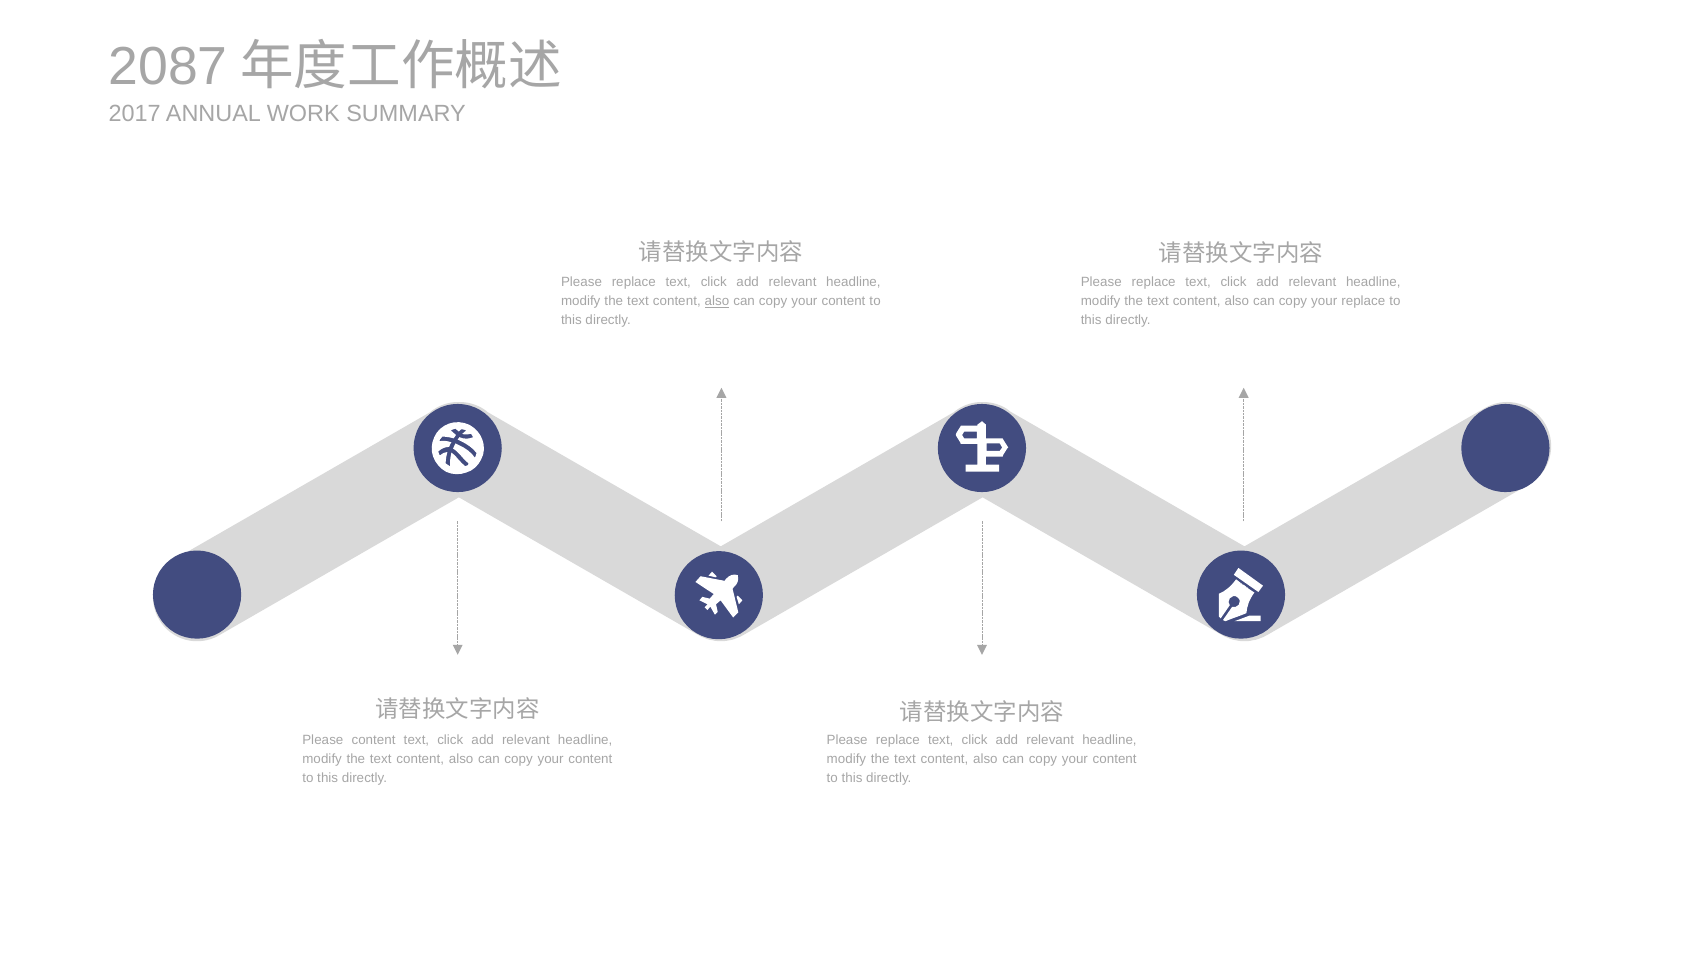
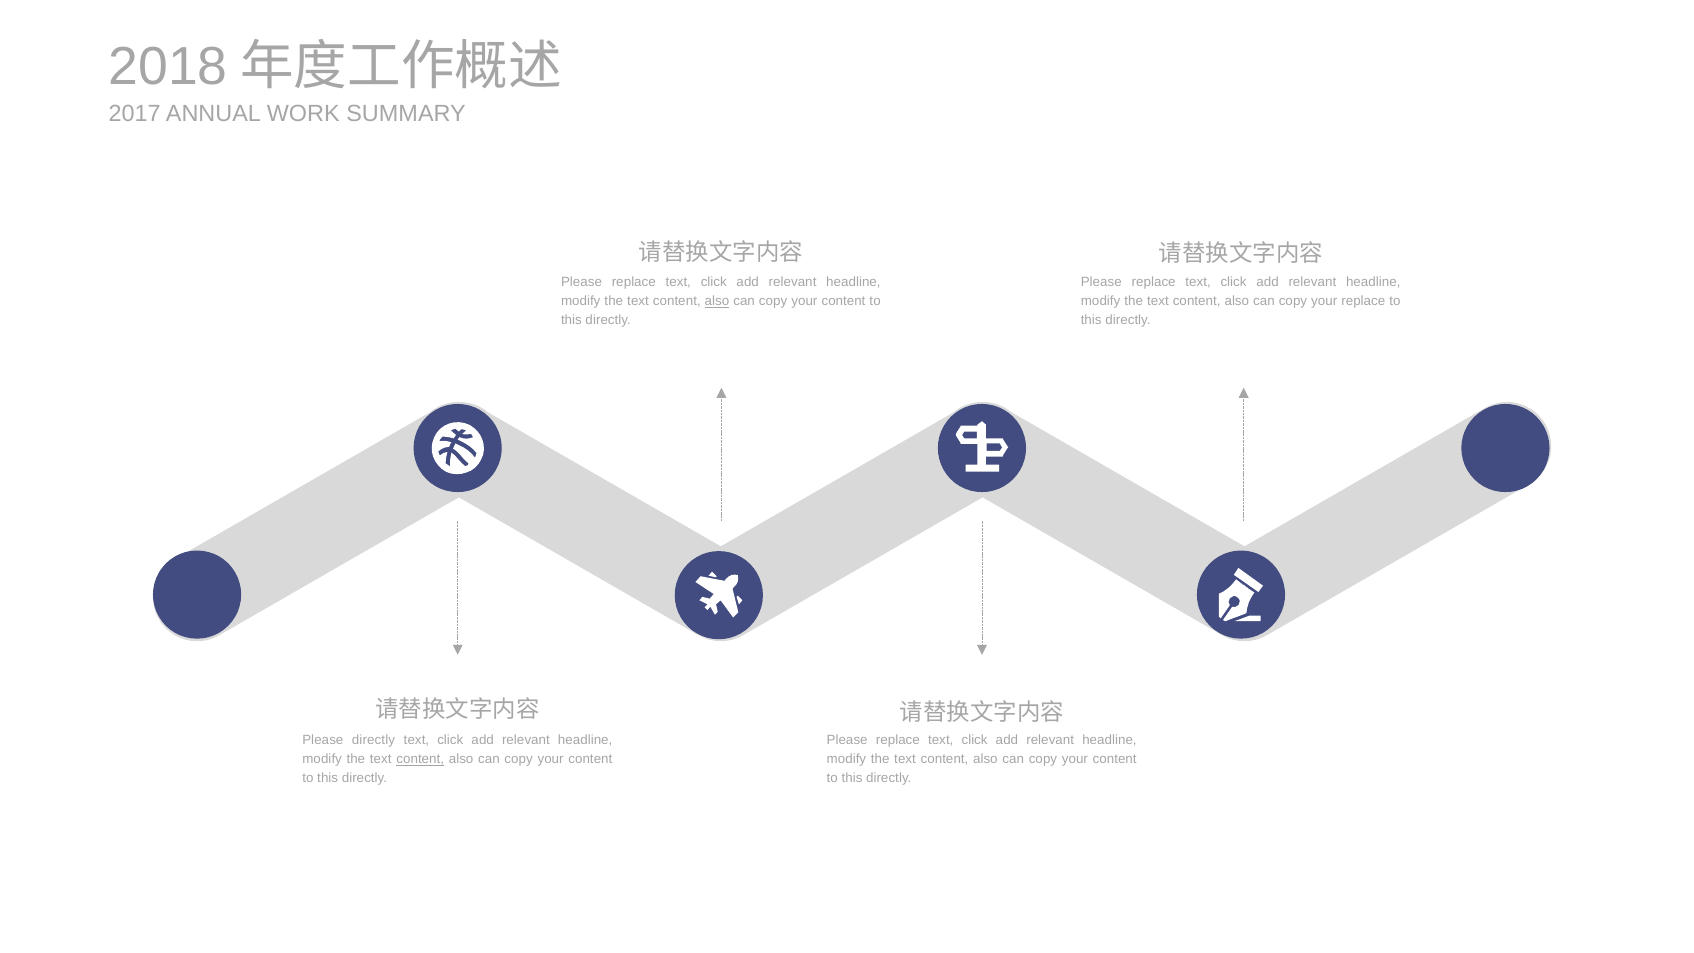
2087: 2087 -> 2018 (168, 67)
Please content: content -> directly (373, 740)
content underline: none -> present (420, 759)
